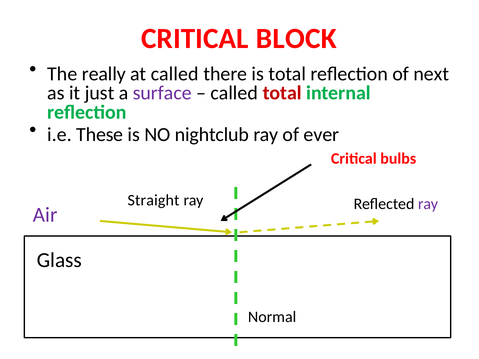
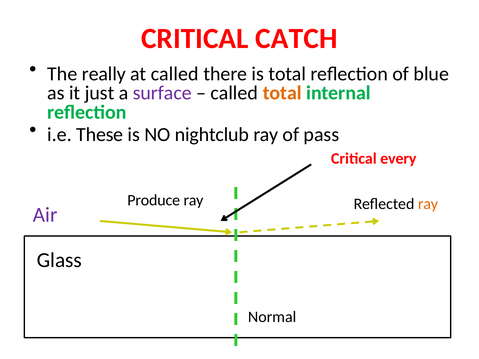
BLOCK: BLOCK -> CATCH (296, 39)
next: next -> blue (431, 74)
total colour: red -> orange (282, 93)
ever: ever -> pass (321, 135)
bulbs: bulbs -> every (398, 159)
Straight: Straight -> Produce (154, 200)
ray colour: purple -> orange (428, 204)
